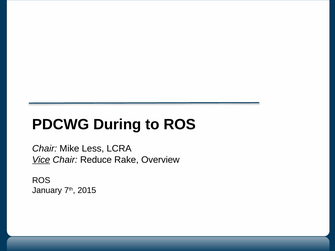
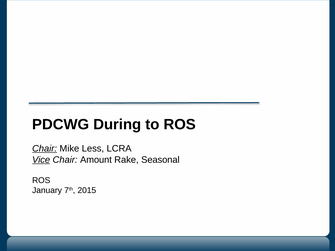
Chair underline: none -> present (45, 149)
Reduce: Reduce -> Amount (96, 160)
Overview: Overview -> Seasonal (160, 160)
